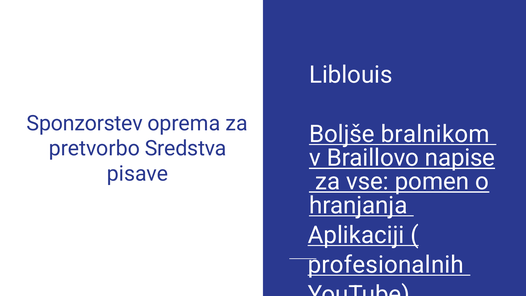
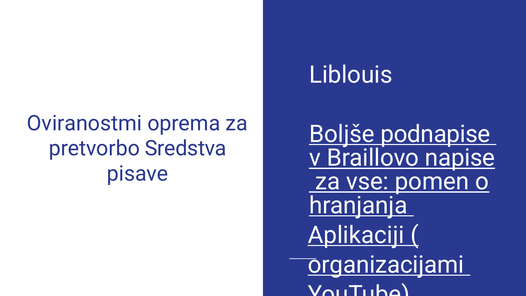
Sponzorstev: Sponzorstev -> Oviranostmi (85, 123)
bralnikom: bralnikom -> podnapise (435, 134)
profesionalnih: profesionalnih -> organizacijami (386, 265)
